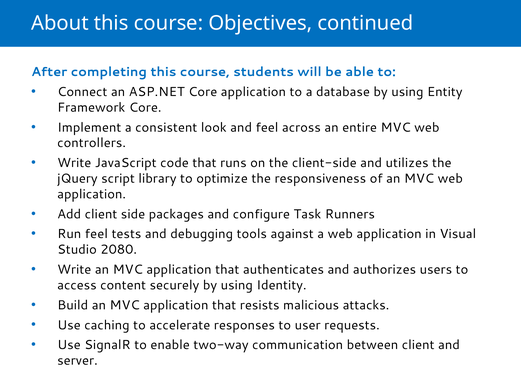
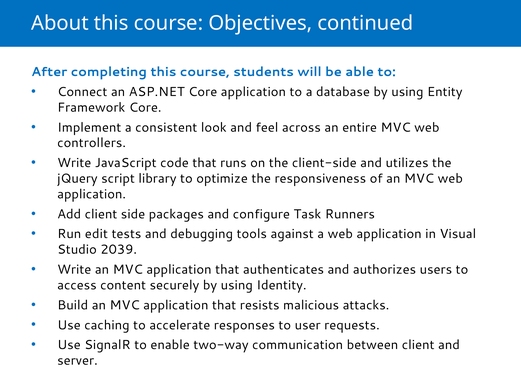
Run feel: feel -> edit (96, 234)
2080: 2080 -> 2039 (119, 250)
